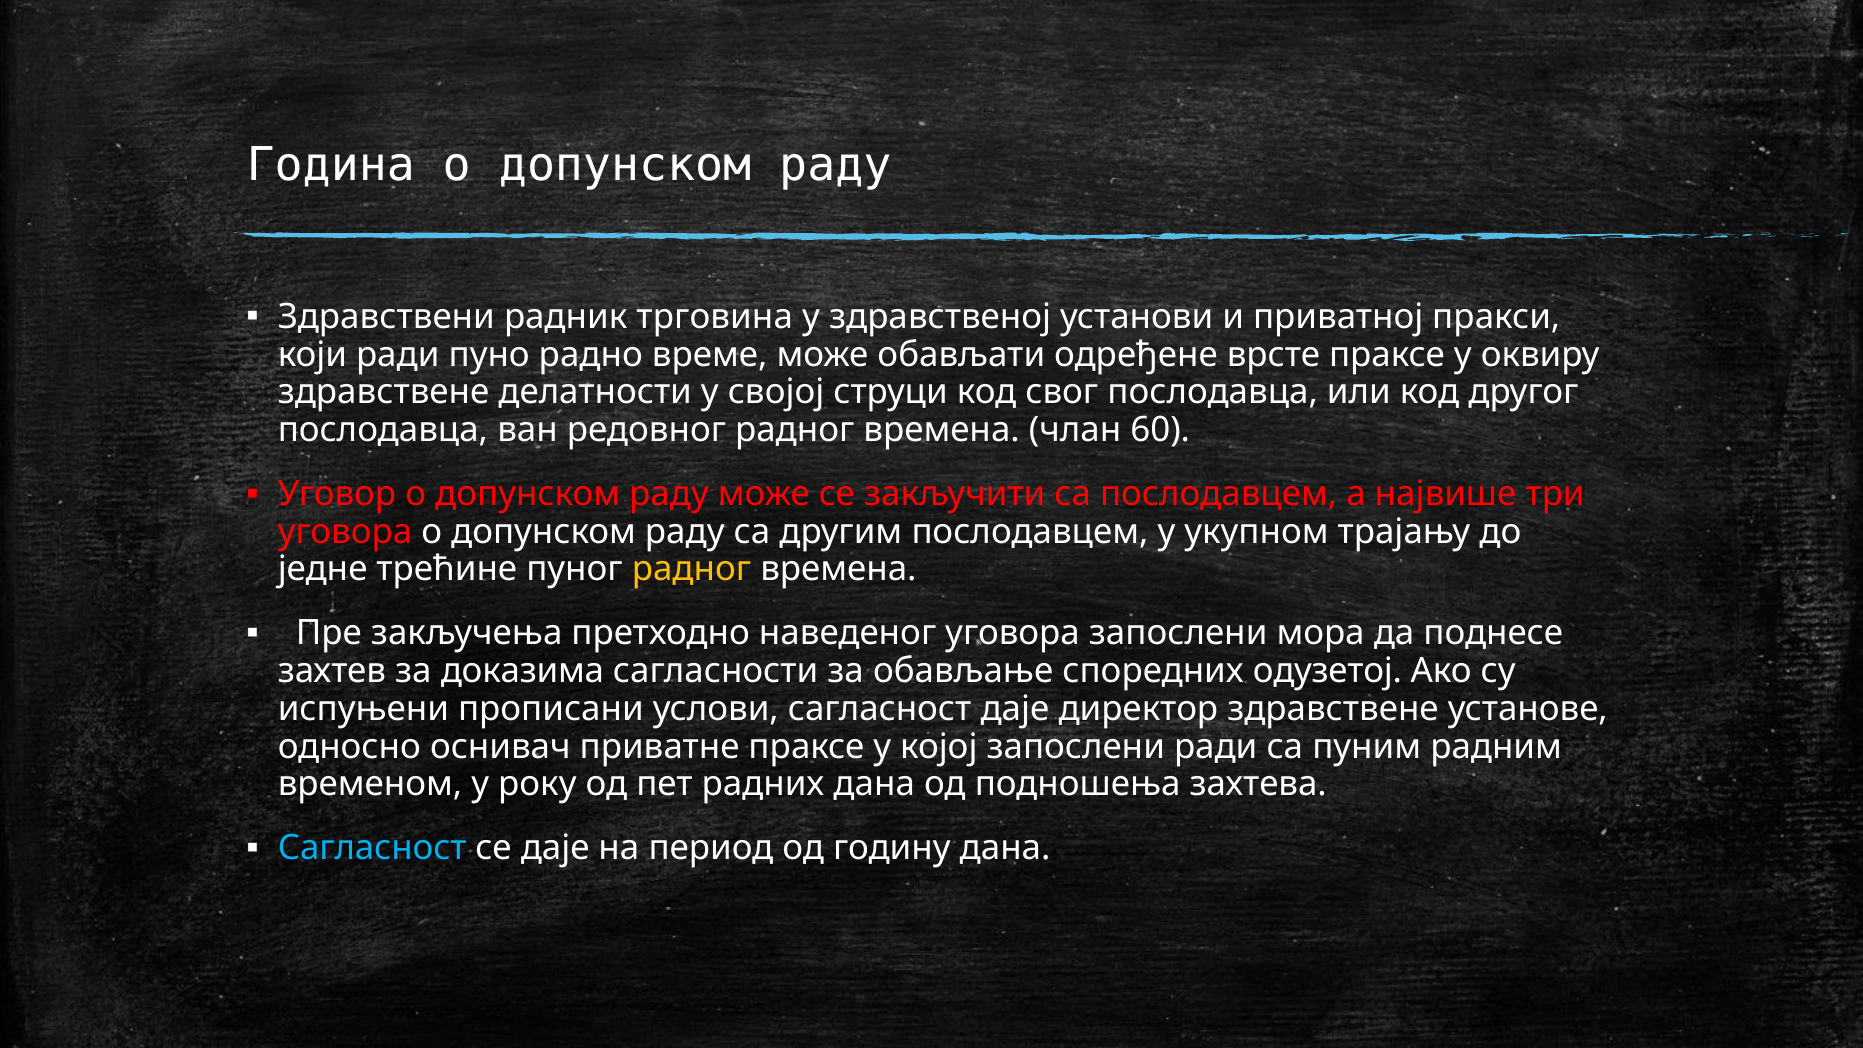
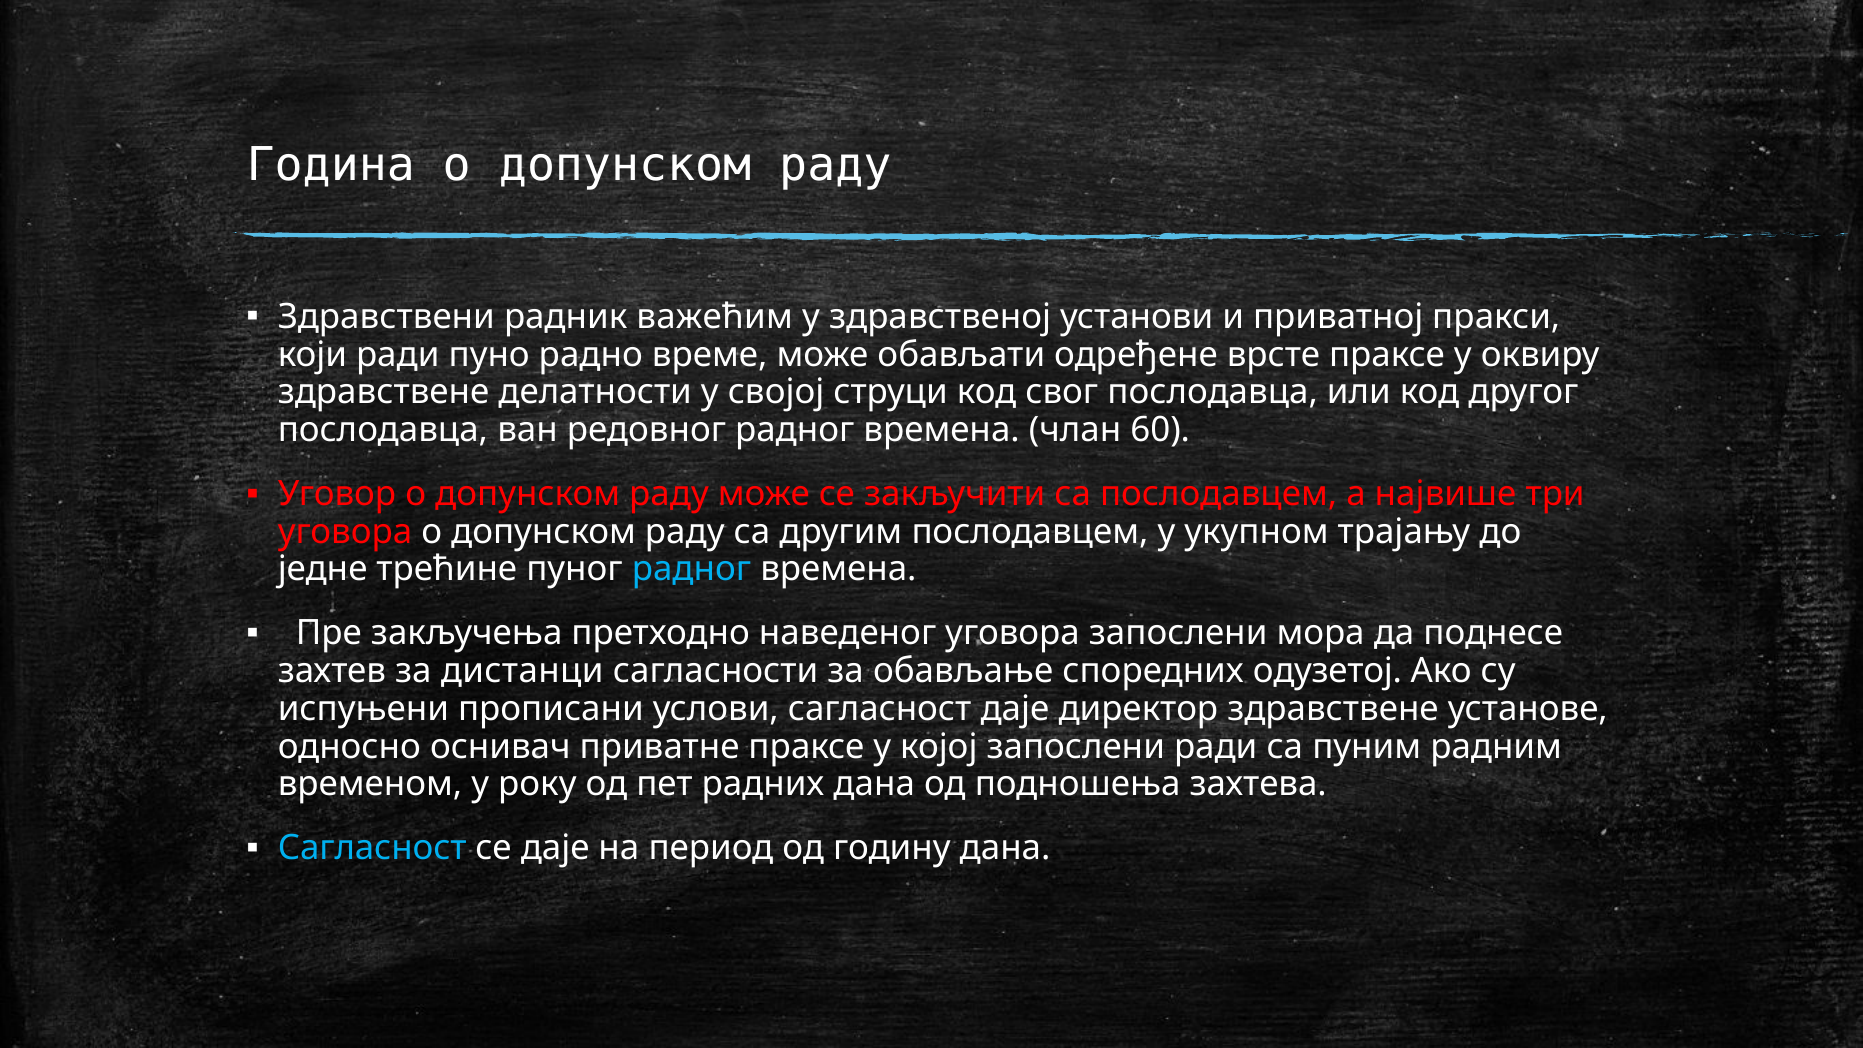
трговина: трговина -> важећим (715, 317)
радног colour: yellow -> light blue (691, 569)
доказима: доказима -> дистанци (522, 671)
